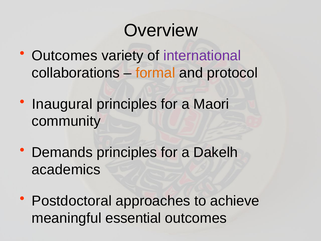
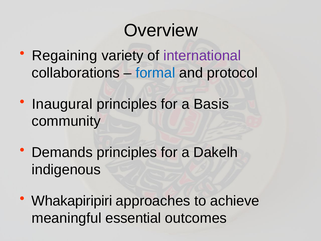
Outcomes: Outcomes -> Regaining (65, 56)
formal colour: orange -> blue (155, 73)
Maori: Maori -> Basis (211, 104)
academics: academics -> indigenous (66, 169)
Postdoctoral: Postdoctoral -> Whakapiripiri (72, 201)
